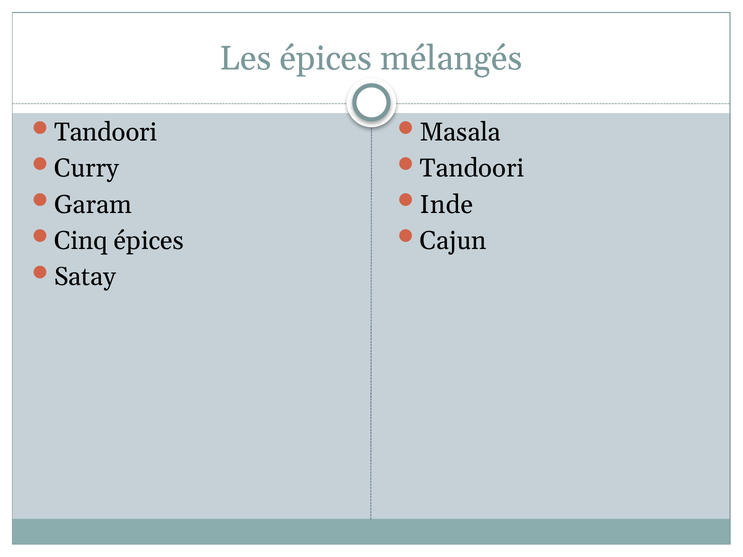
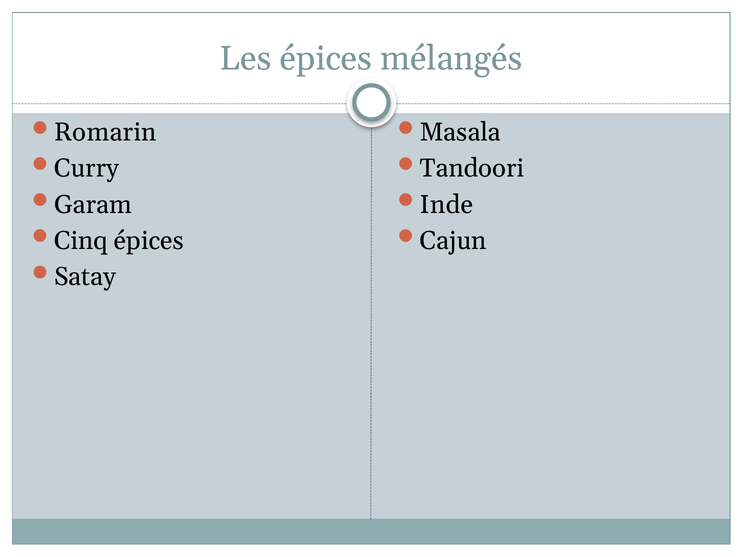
Tandoori: Tandoori -> Romarin (105, 132)
